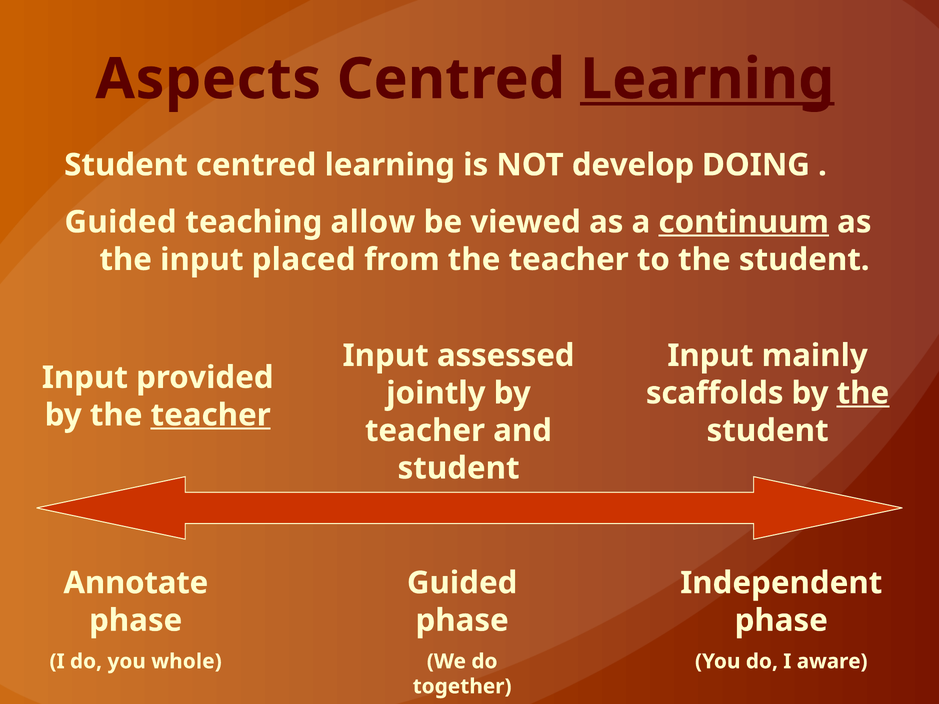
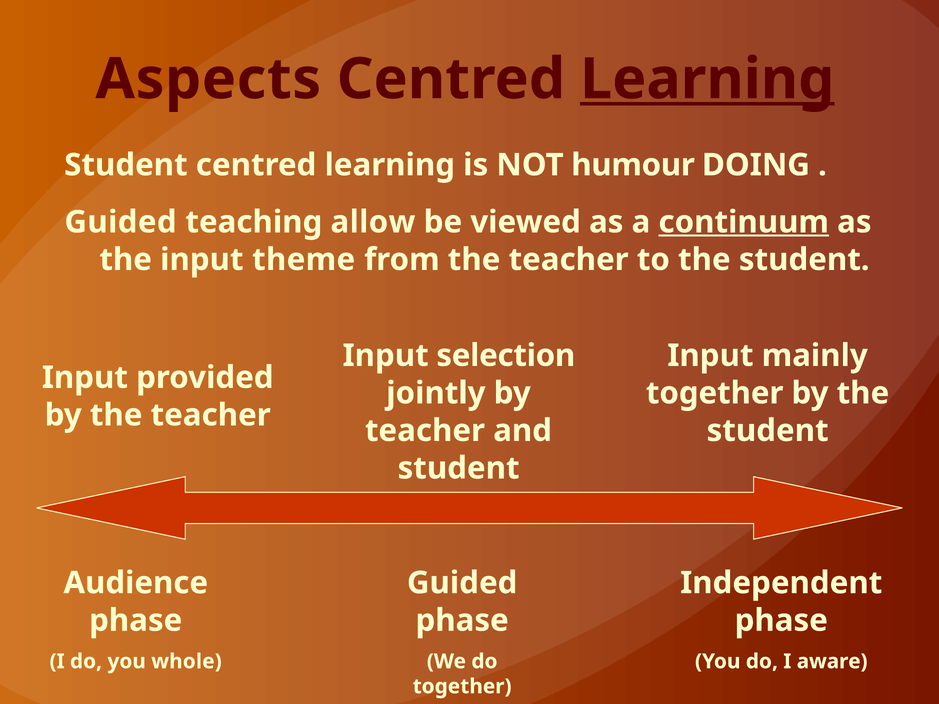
develop: develop -> humour (633, 165)
placed: placed -> theme (304, 260)
assessed: assessed -> selection (506, 356)
scaffolds: scaffolds -> together (715, 393)
the underline: present -> none (863, 393)
teacher underline: present -> none (211, 415)
Annotate: Annotate -> Audience (136, 583)
